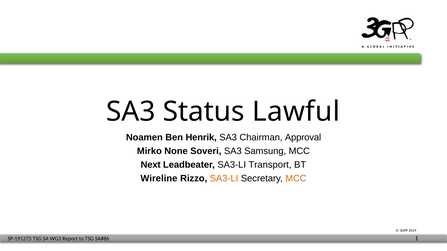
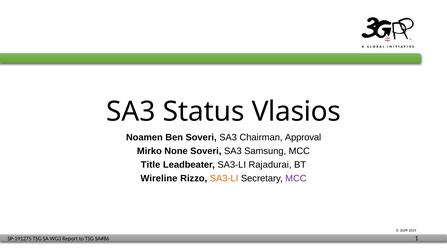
Lawful: Lawful -> Vlasios (296, 112)
Ben Henrik: Henrik -> Soveri (201, 138)
Next: Next -> Title (151, 165)
Transport: Transport -> Rajadurai (270, 165)
MCC colour: orange -> purple (296, 179)
